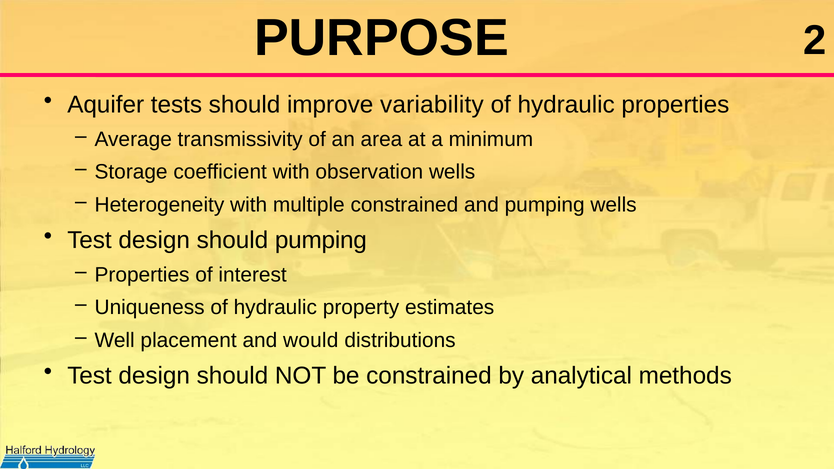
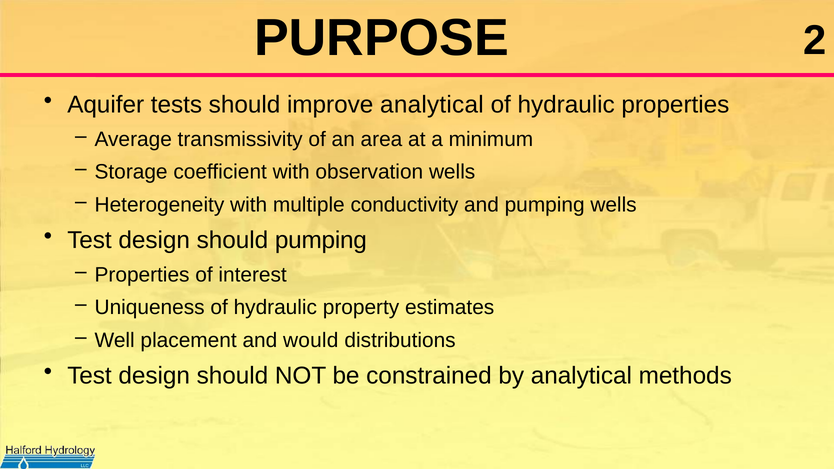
improve variability: variability -> analytical (432, 105)
multiple constrained: constrained -> conductivity (404, 205)
